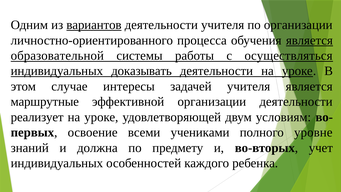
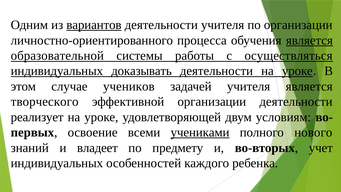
интересы: интересы -> учеников (129, 86)
маршрутные: маршрутные -> творческого (45, 102)
учениками underline: none -> present (200, 132)
уровне: уровне -> нового (313, 132)
должна: должна -> владеет (97, 148)
